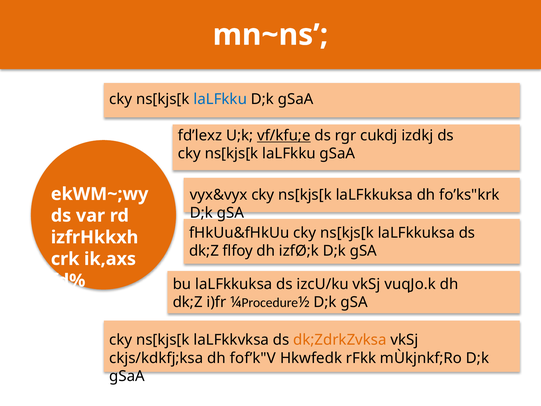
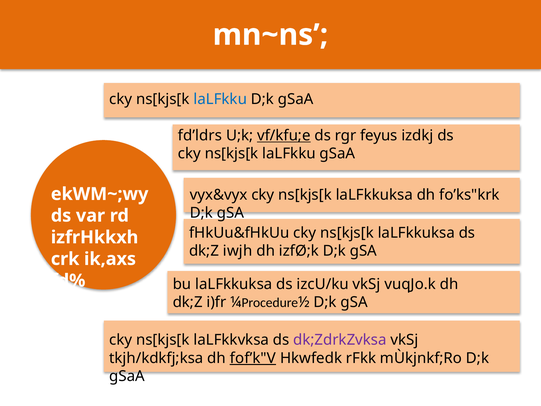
fd’lexz: fd’lexz -> fd’ldrs (200, 135)
cukdj: cukdj -> feyus (379, 135)
flfoy: flfoy -> iwjh (238, 251)
dk;ZdrkZvksa colour: orange -> purple (340, 340)
ckjs/kdkfj;ksa: ckjs/kdkfj;ksa -> tkjh/kdkfj;ksa (156, 358)
fof’k"V underline: none -> present (253, 358)
